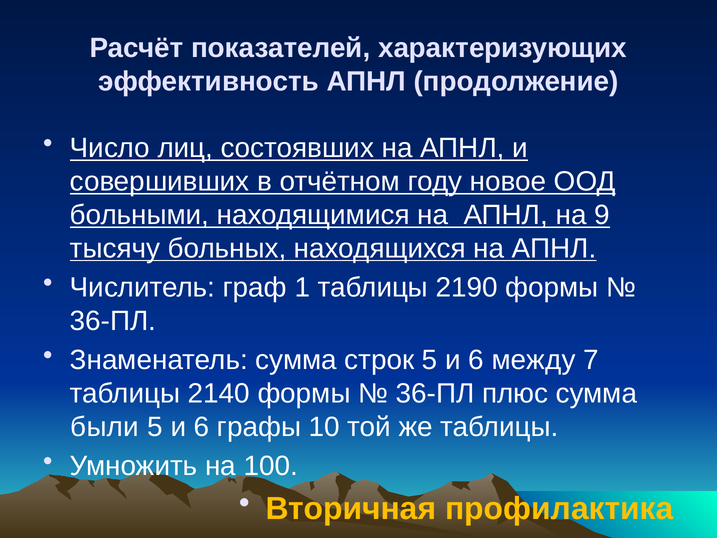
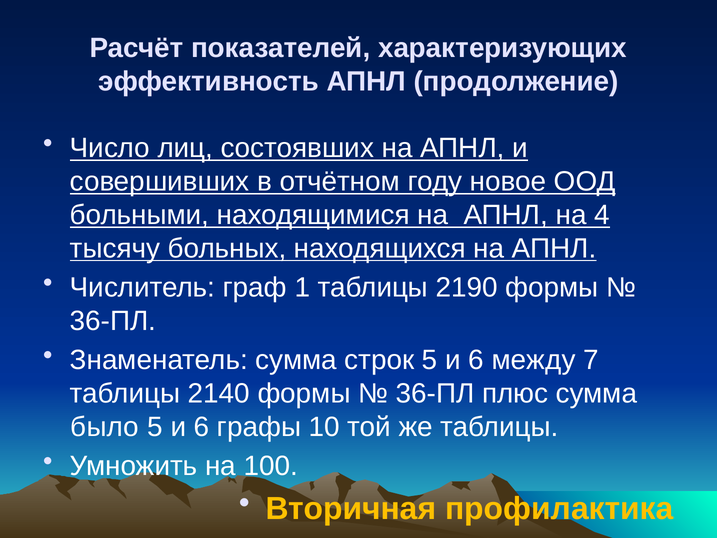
9: 9 -> 4 (602, 215)
были: были -> было (105, 427)
